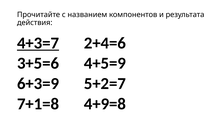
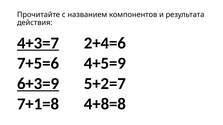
3+5=6: 3+5=6 -> 7+5=6 (38, 64)
6+3=9 underline: none -> present (38, 84)
4+9=8: 4+9=8 -> 4+8=8 (105, 104)
